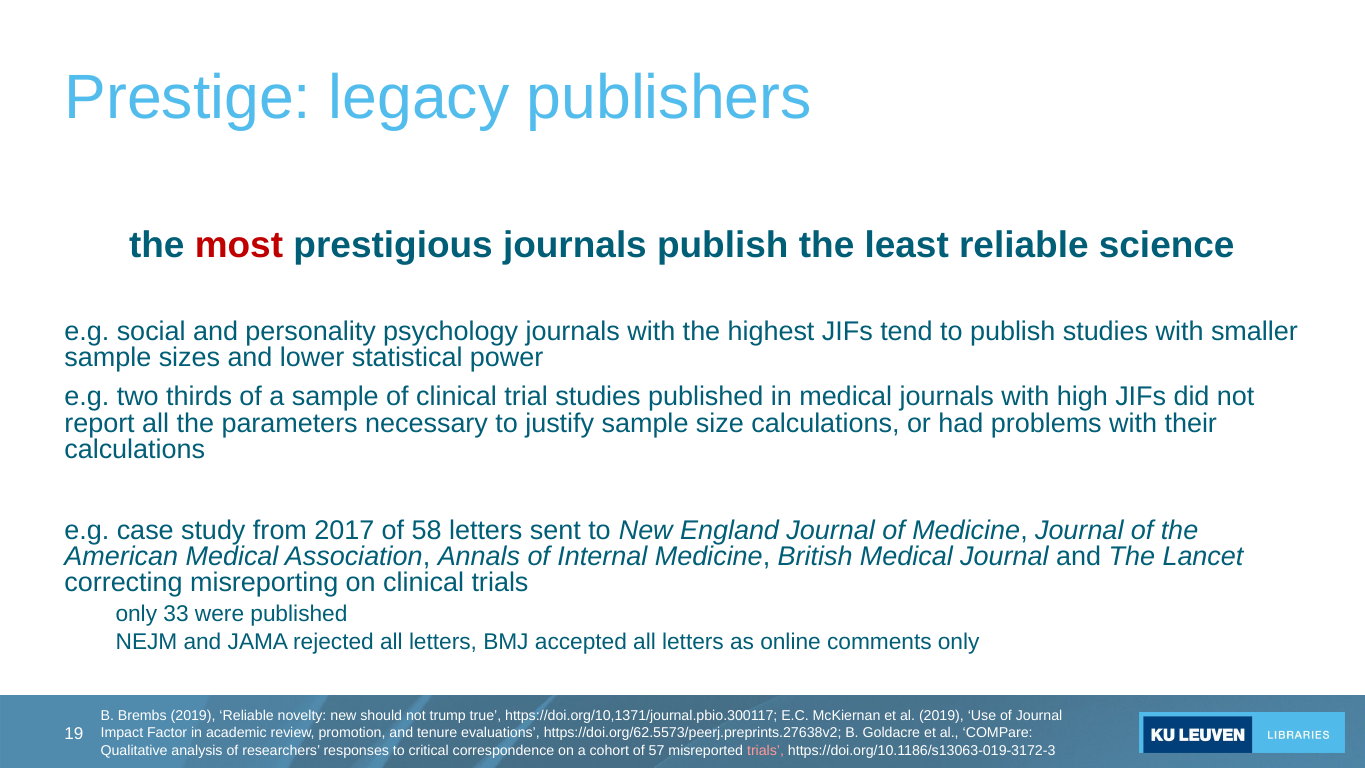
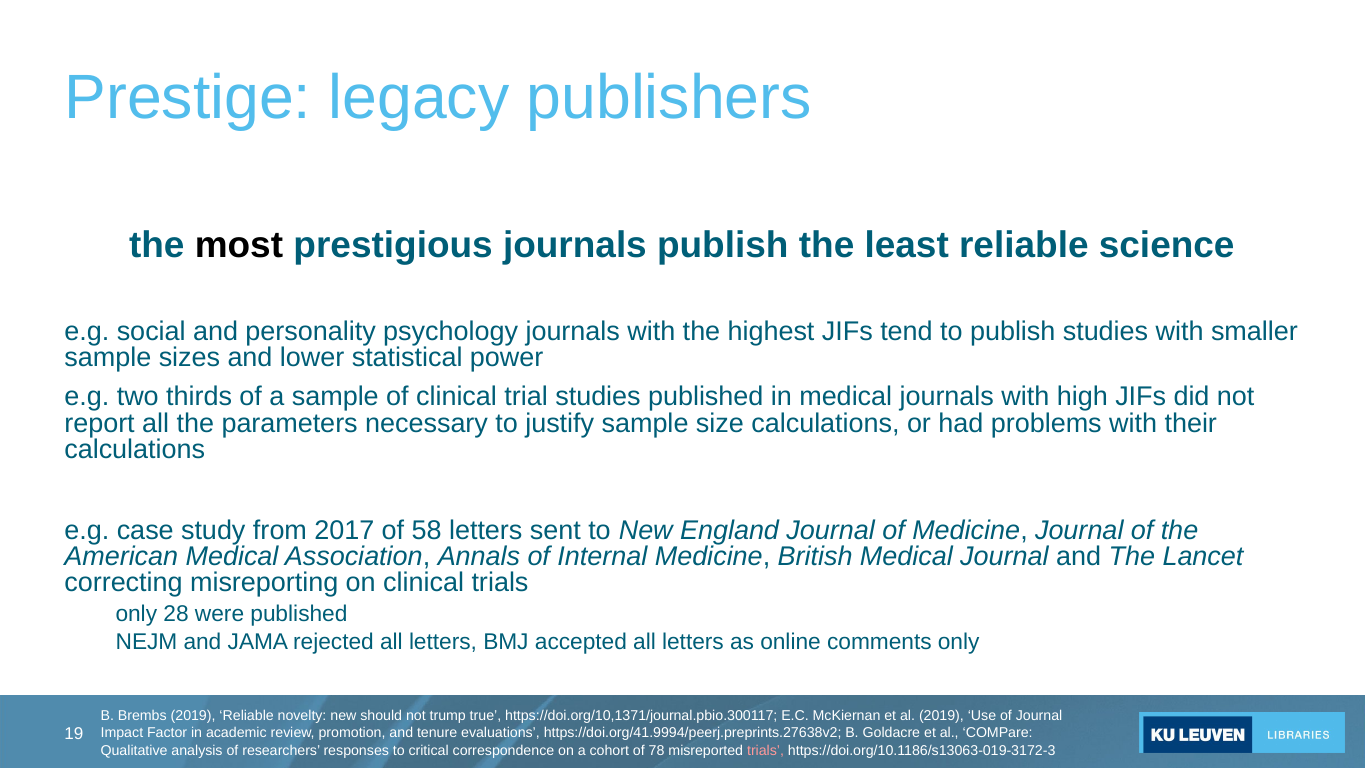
most colour: red -> black (239, 246)
33: 33 -> 28 (176, 614)
https://doi.org/62.5573/peerj.preprints.27638v2: https://doi.org/62.5573/peerj.preprints.27638v2 -> https://doi.org/41.9994/peerj.preprints.27638v2 (693, 733)
57: 57 -> 78 (657, 750)
